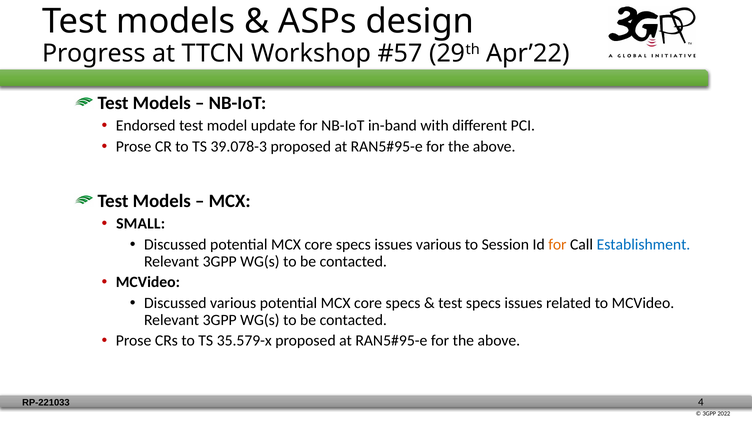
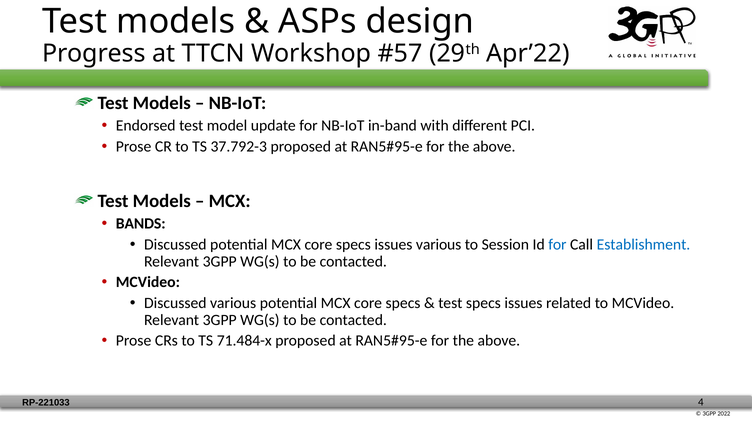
39.078-3: 39.078-3 -> 37.792-3 (239, 147)
SMALL: SMALL -> BANDS (141, 224)
for colour: orange -> blue (557, 244)
35.579-x: 35.579-x -> 71.484-x (244, 341)
